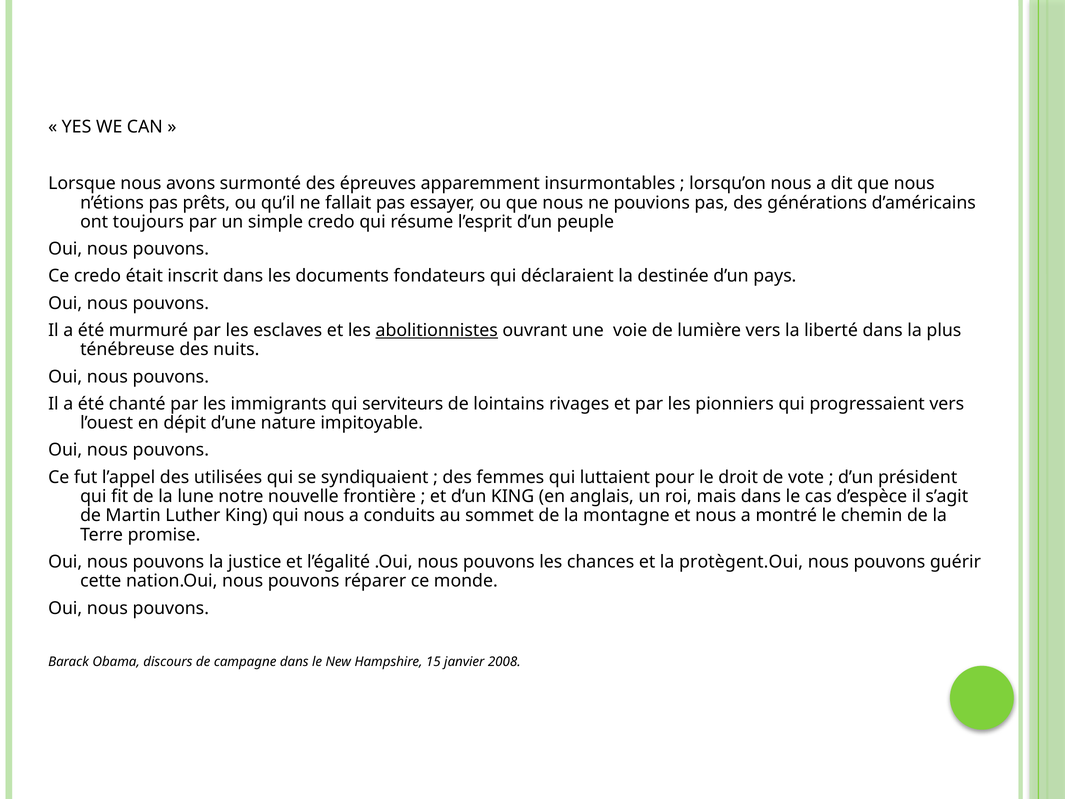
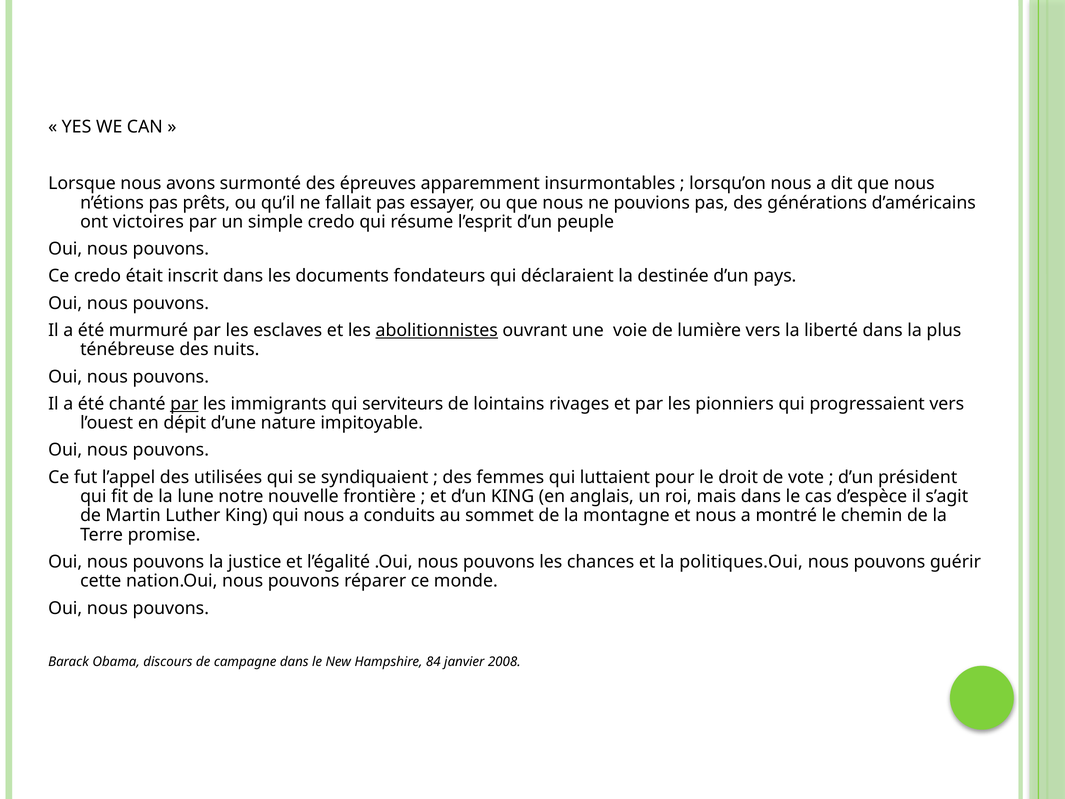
toujours: toujours -> victoires (148, 222)
par underline: none -> present (184, 404)
protègent.Oui: protègent.Oui -> politiques.Oui (741, 562)
15: 15 -> 84 (433, 661)
